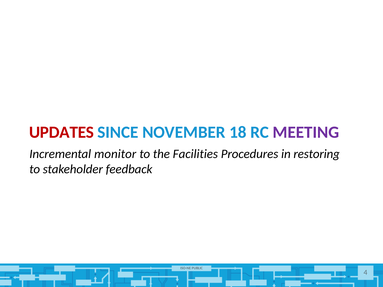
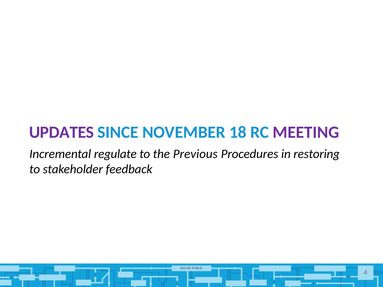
UPDATES colour: red -> purple (62, 132)
monitor: monitor -> regulate (115, 154)
Facilities: Facilities -> Previous (195, 154)
